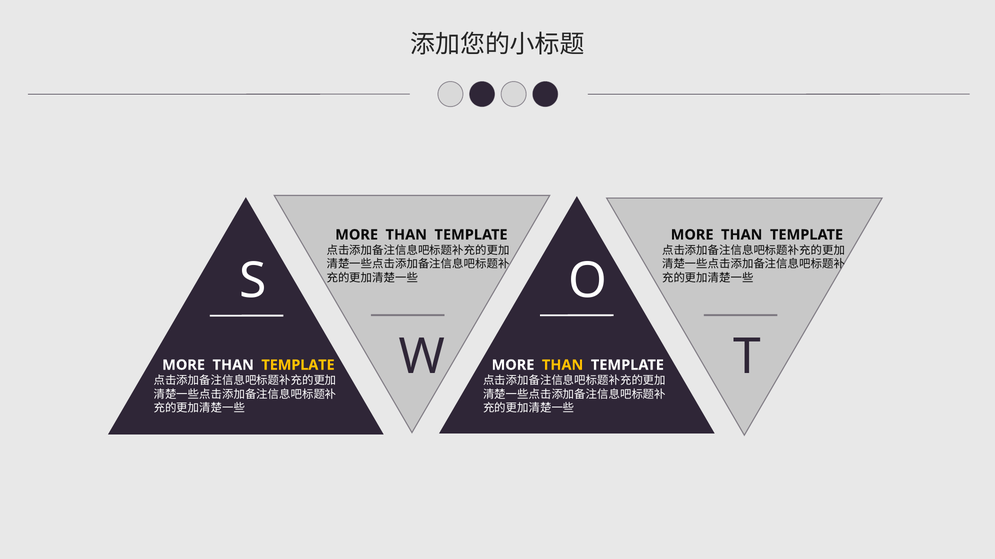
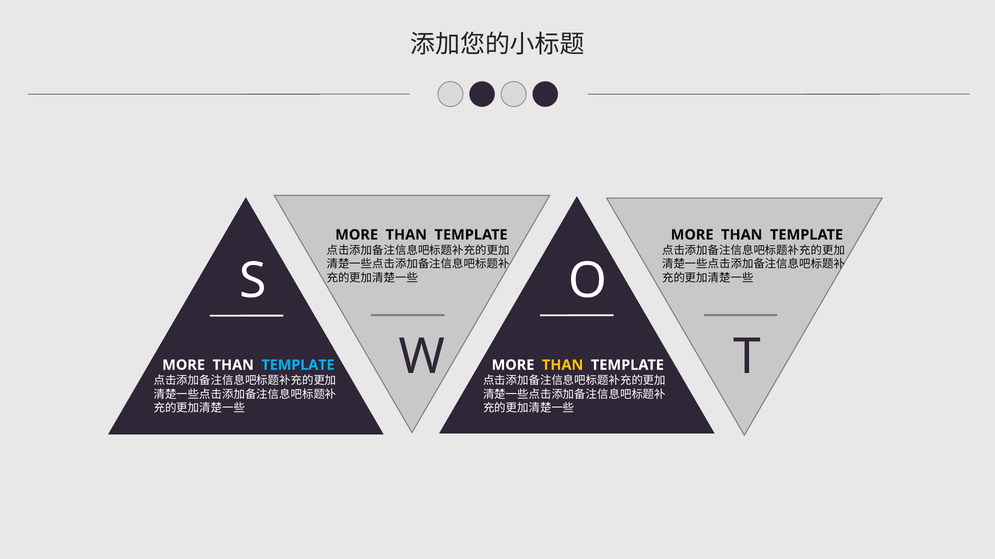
TEMPLATE colour: yellow -> light blue (298, 365)
